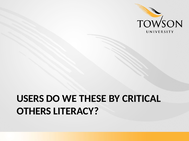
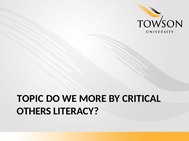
USERS: USERS -> TOPIC (30, 99)
THESE: THESE -> MORE (93, 99)
